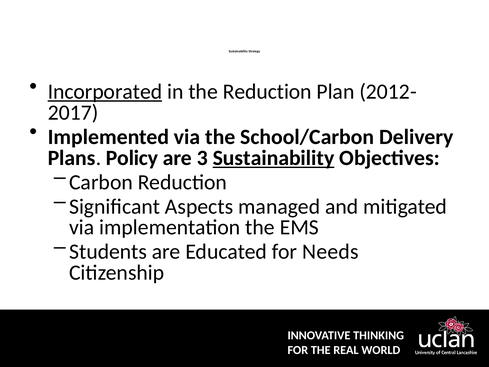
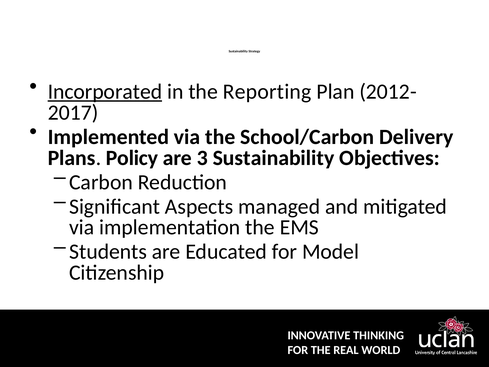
the Reduction: Reduction -> Reporting (267, 92)
Sustainability underline: present -> none (274, 158)
Needs: Needs -> Model (331, 252)
